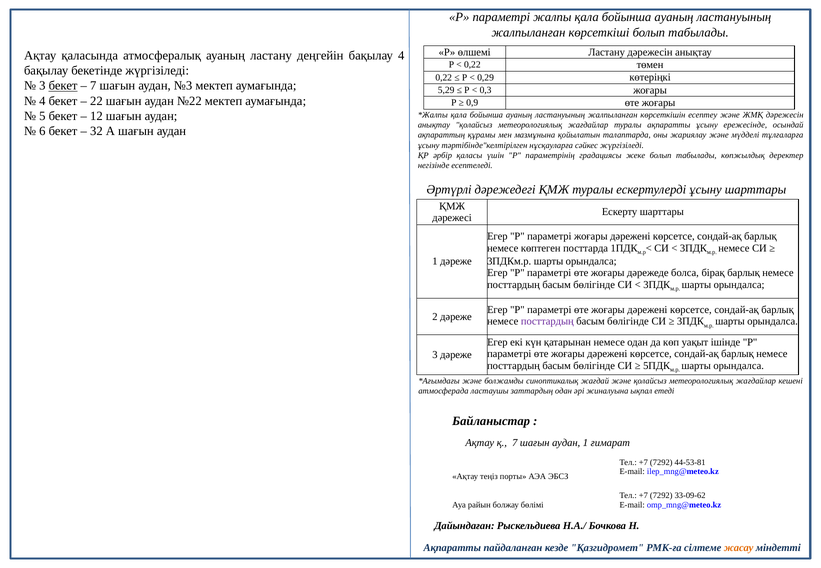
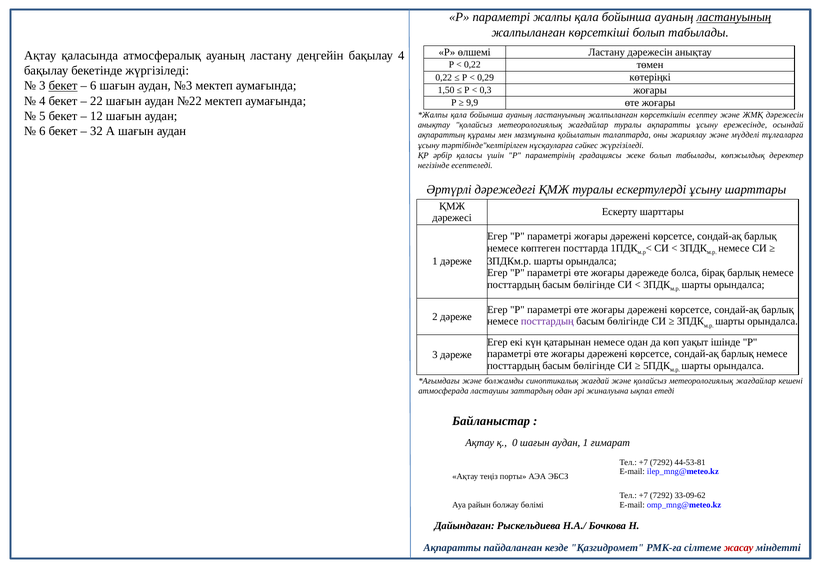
ластануының underline: none -> present (734, 17)
7: 7 -> 6 (93, 86)
5,29: 5,29 -> 1,50 (446, 90)
0,9: 0,9 -> 9,9 (472, 103)
қ 7: 7 -> 0 (515, 443)
жасау colour: orange -> red (739, 548)
